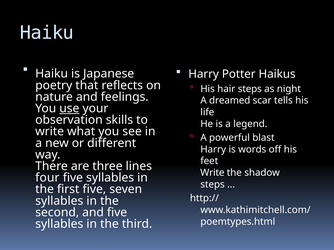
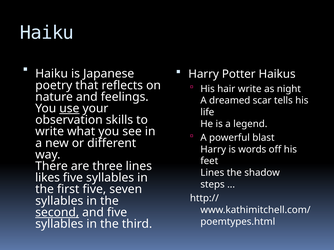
hair steps: steps -> write (250, 89)
Write: Write -> Lines (212, 173)
four: four -> likes (48, 178)
second underline: none -> present (57, 213)
